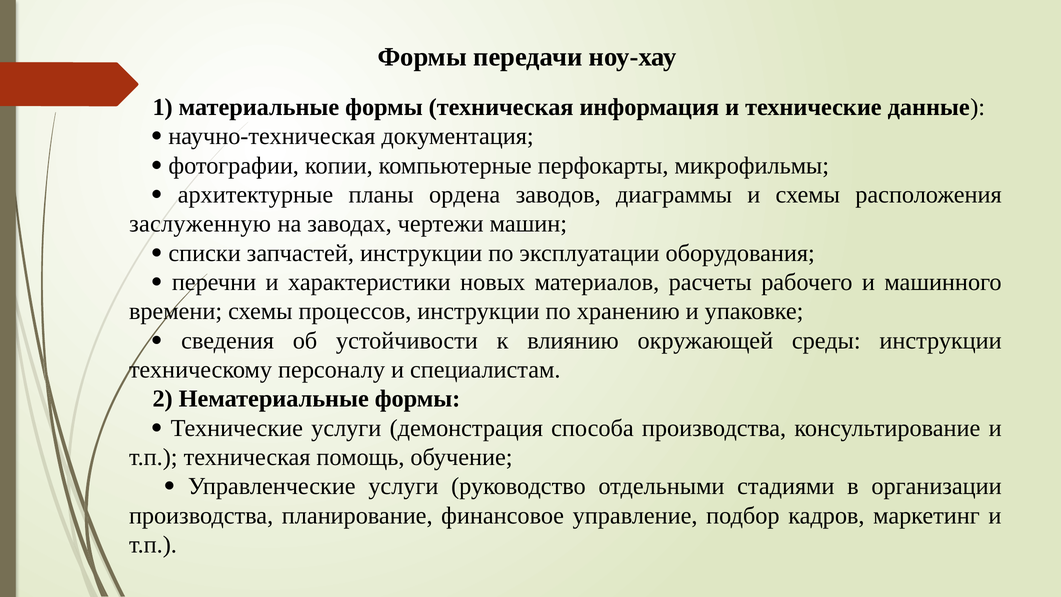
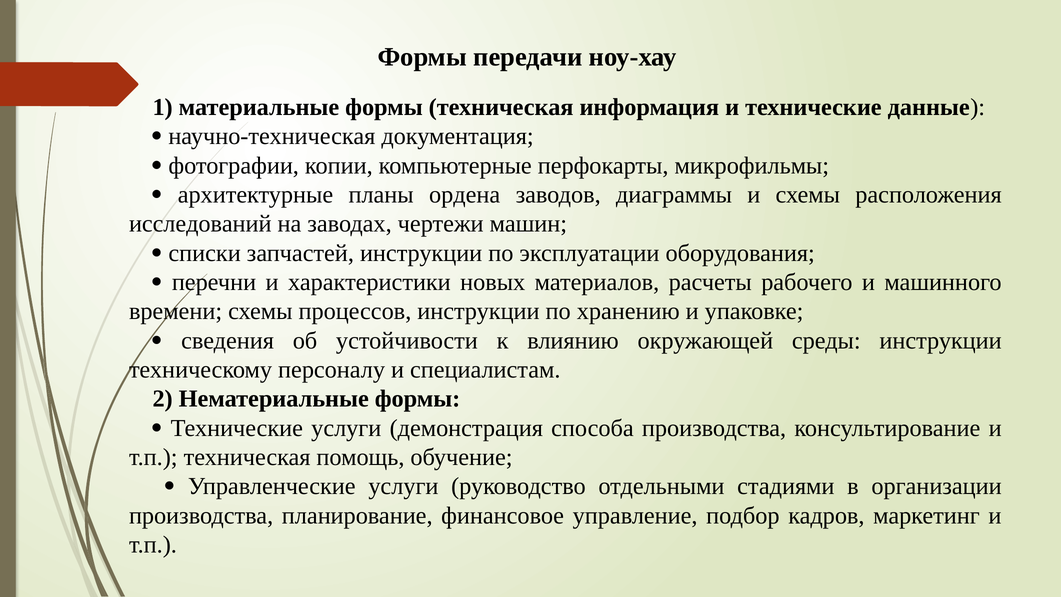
заслуженную: заслуженную -> исследований (200, 224)
